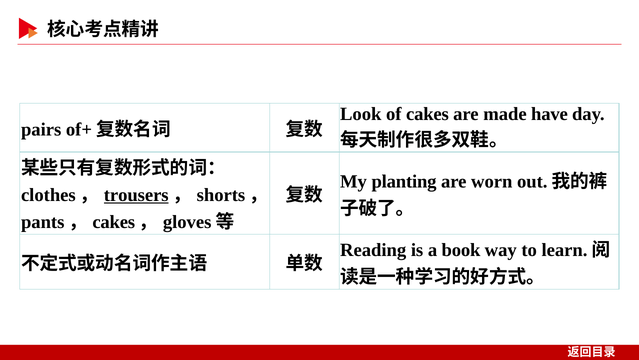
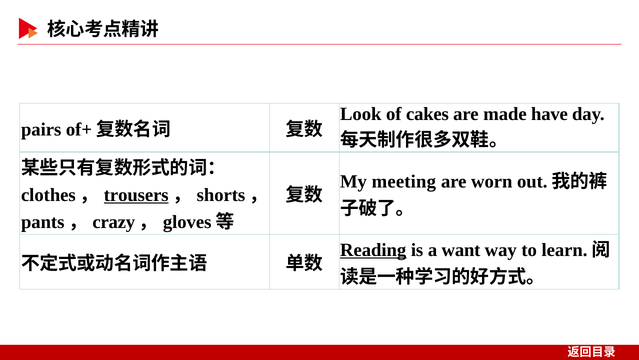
planting: planting -> meeting (404, 181)
cakes: cakes -> crazy (114, 222)
Reading underline: none -> present (373, 250)
book: book -> want (461, 250)
